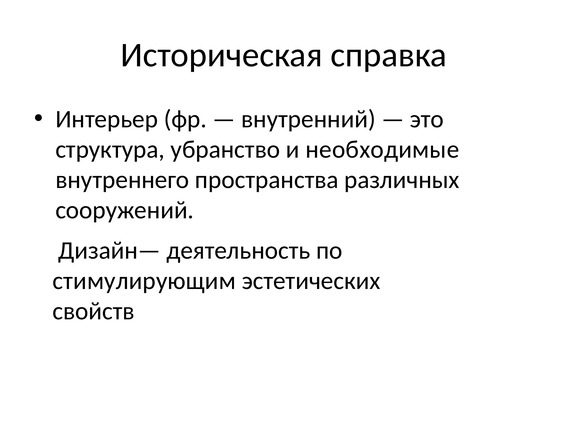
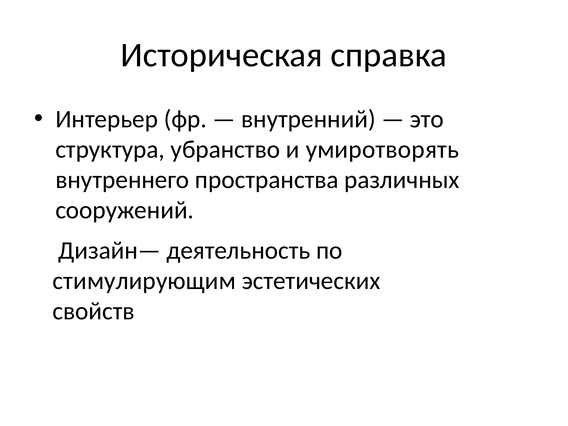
необходимые: необходимые -> умиротворять (382, 149)
